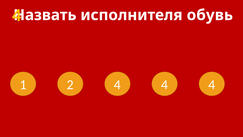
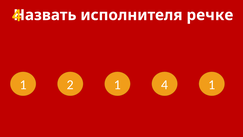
обувь: обувь -> речке (210, 15)
2 4: 4 -> 1 (117, 85)
4: 4 -> 1 (212, 85)
